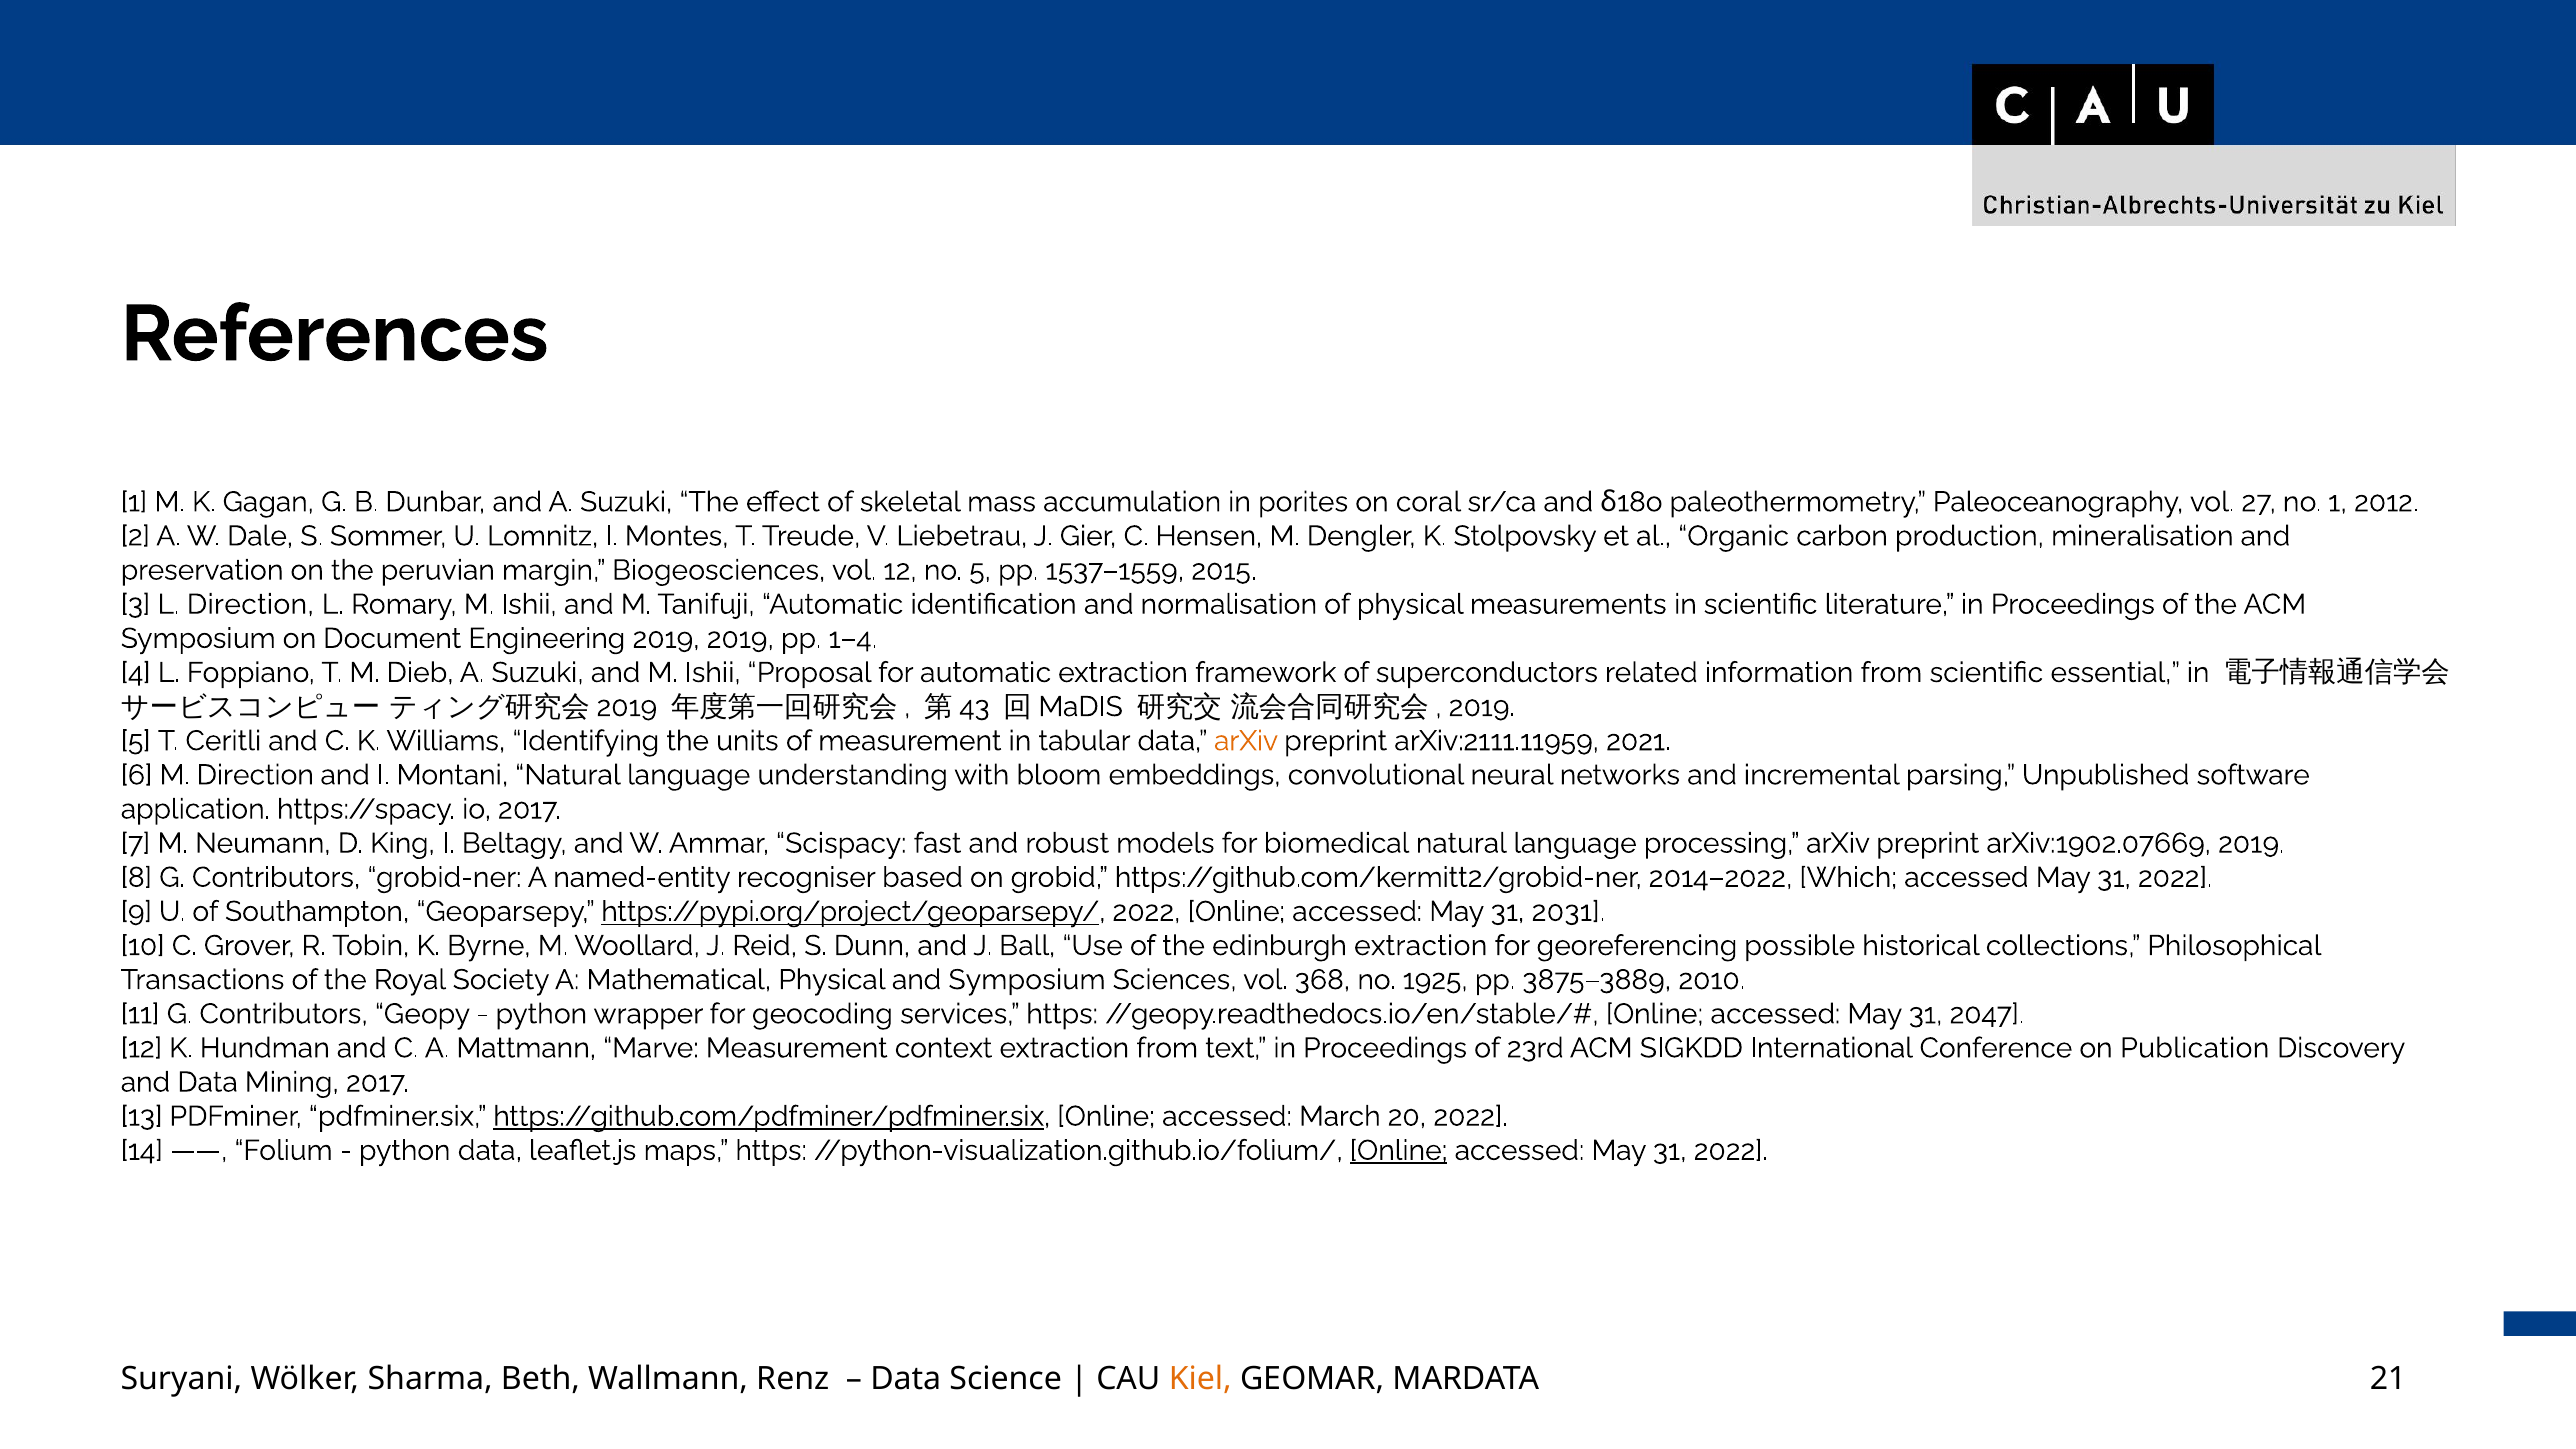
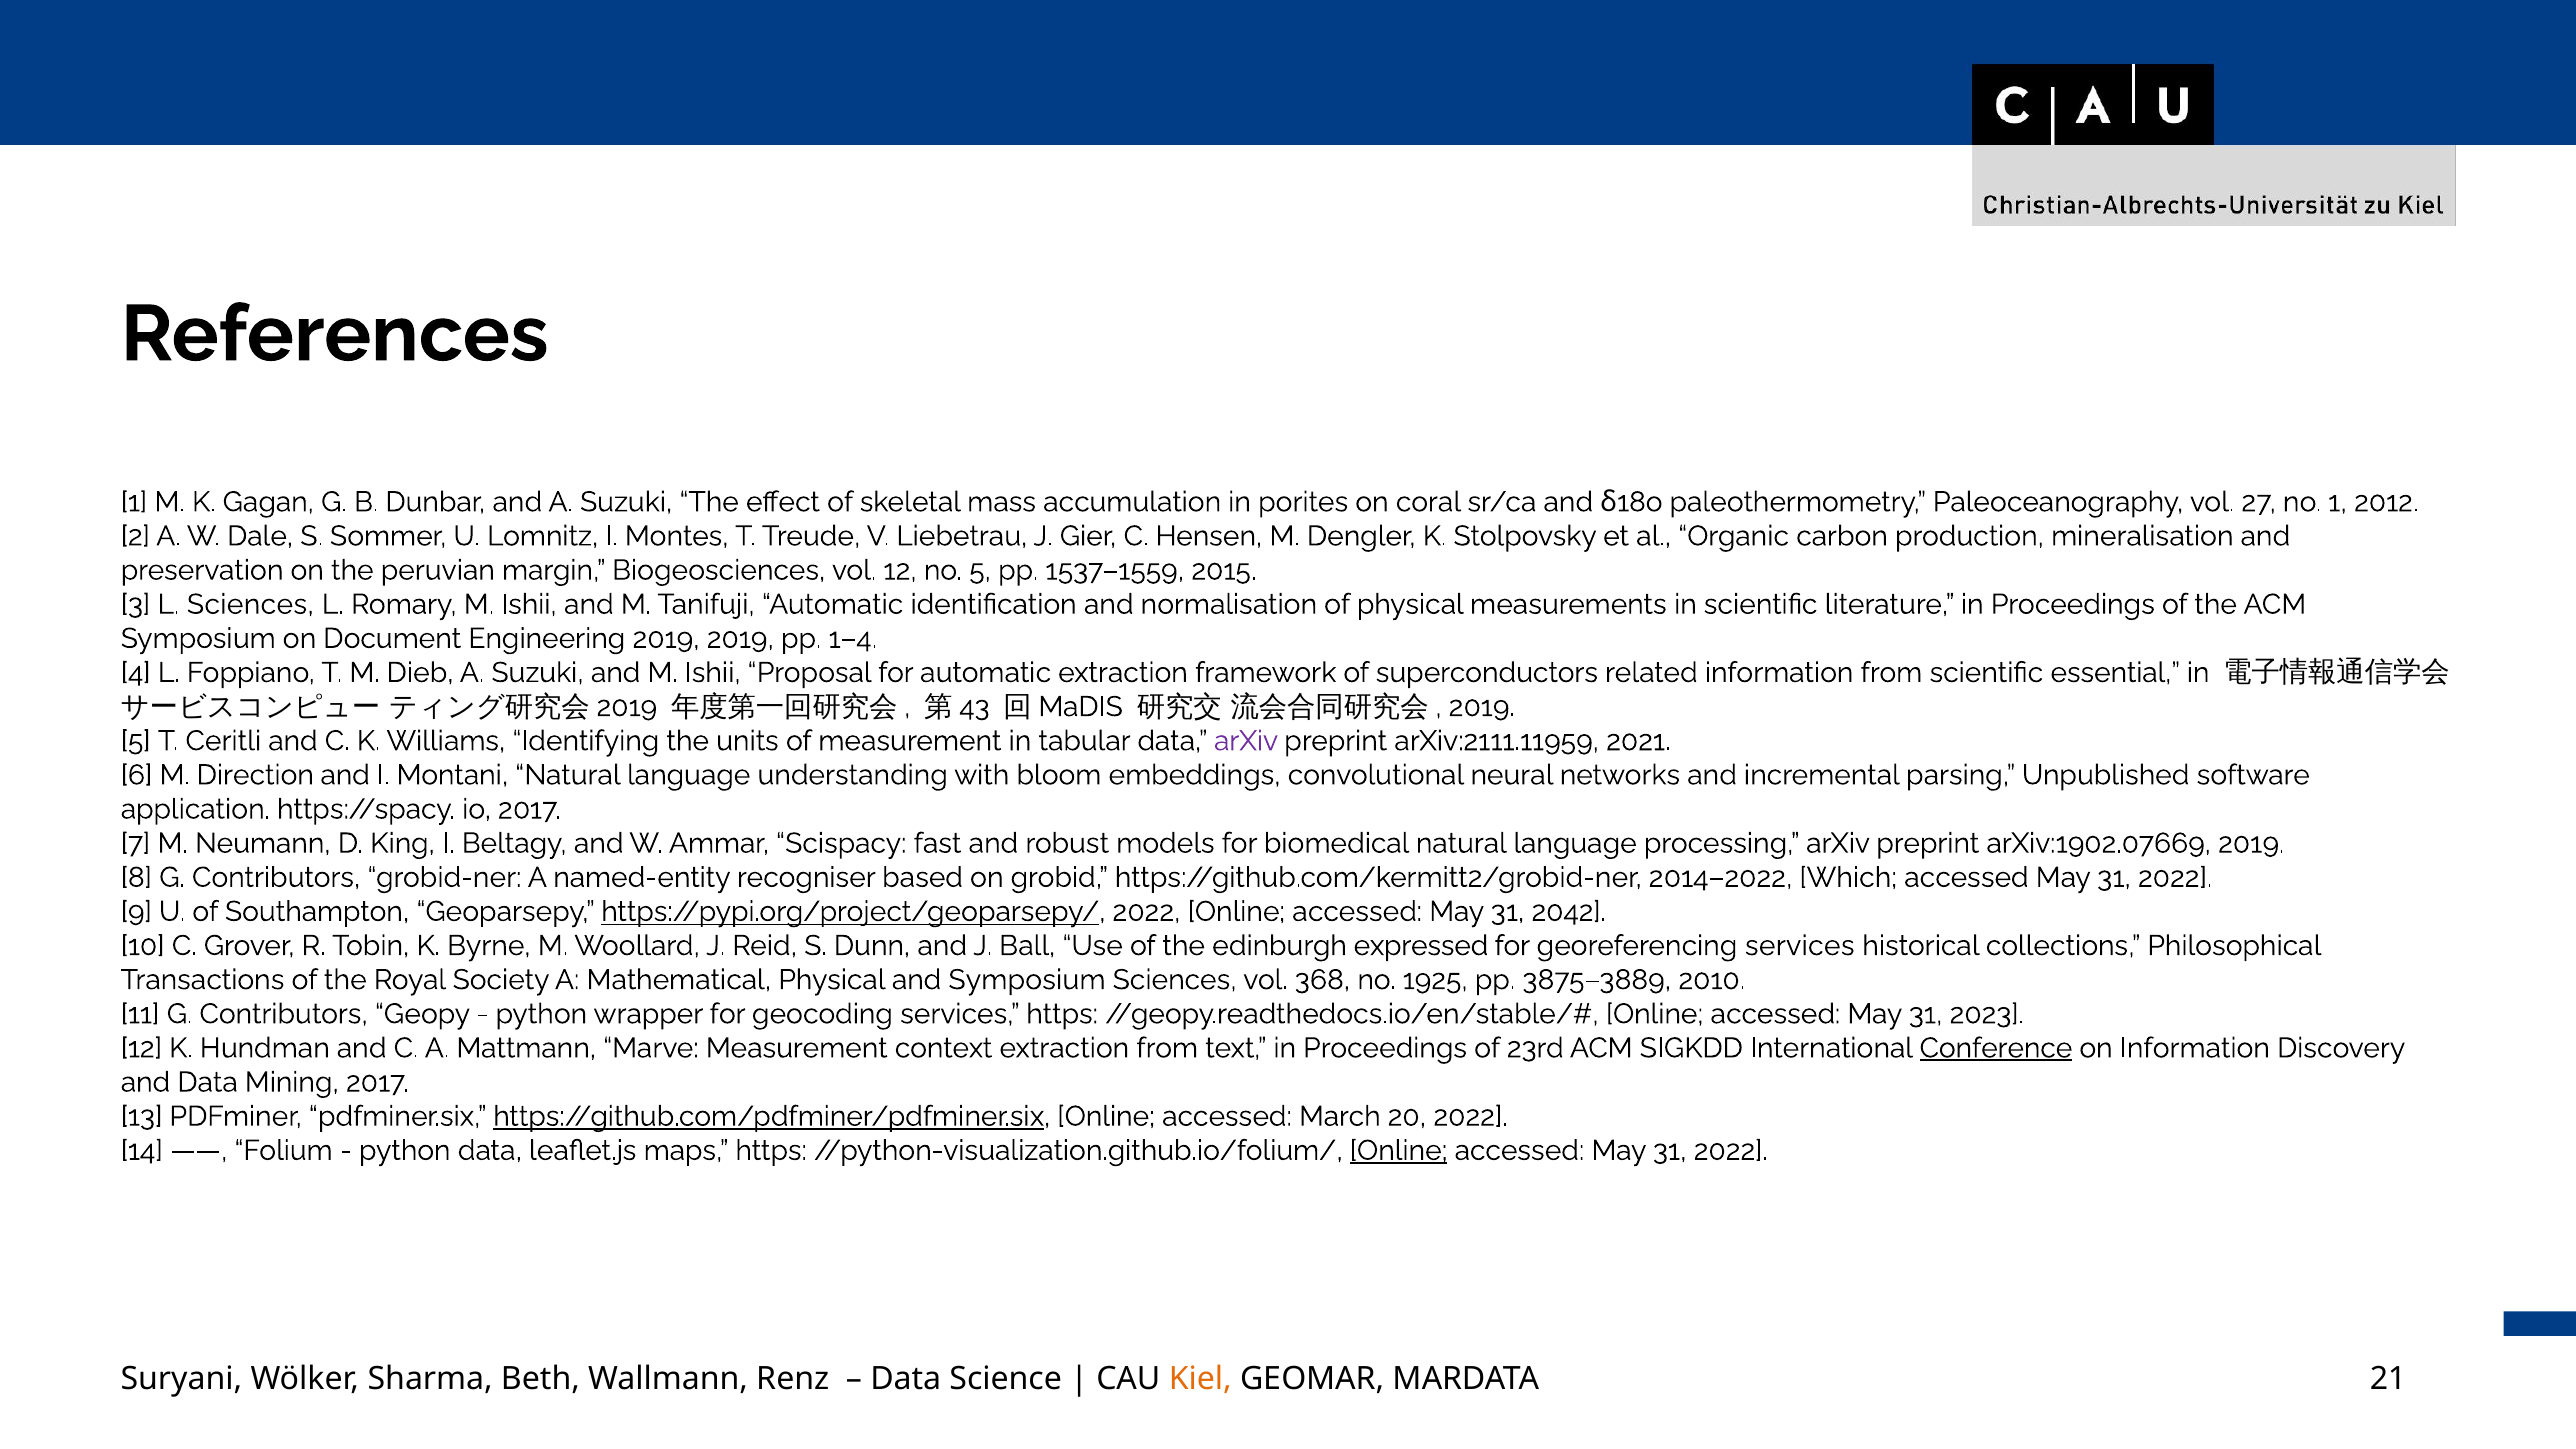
L Direction: Direction -> Sciences (250, 604)
arXiv colour: orange -> purple (1246, 741)
2031: 2031 -> 2042 (1569, 912)
edinburgh extraction: extraction -> expressed (1421, 946)
georeferencing possible: possible -> services (1800, 946)
2047: 2047 -> 2023 (1987, 1014)
Conference underline: none -> present (1996, 1048)
on Publication: Publication -> Information (2195, 1048)
